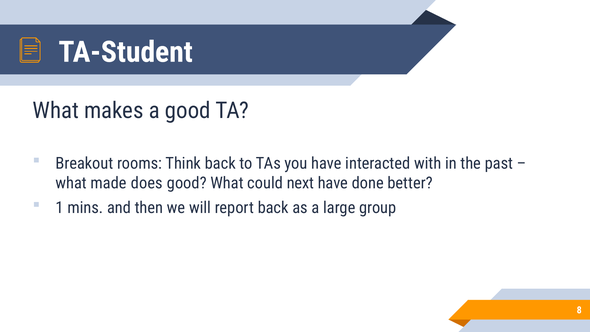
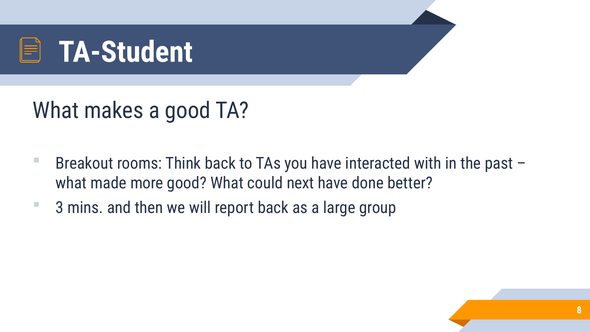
does: does -> more (147, 183)
1: 1 -> 3 (60, 208)
